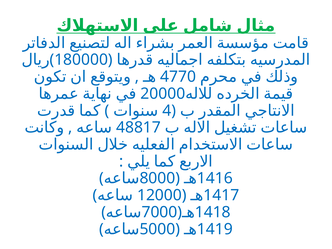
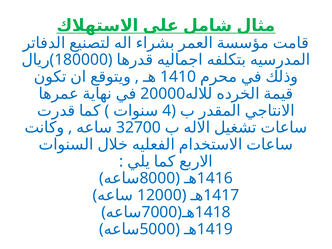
4770: 4770 -> 1410 (178, 77)
48817: 48817 -> 32700 (139, 128)
